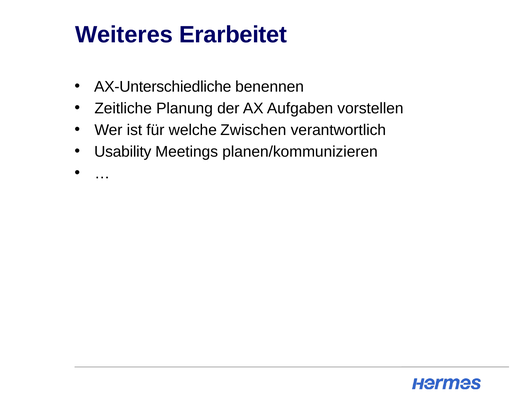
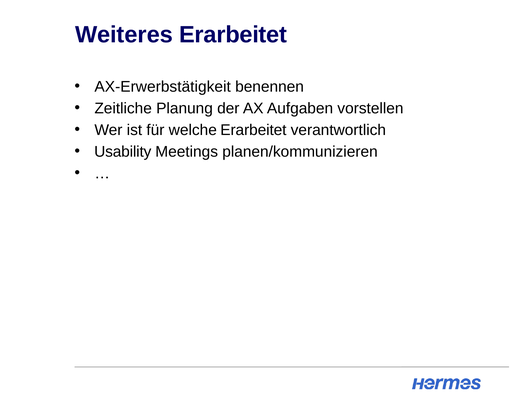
AX-Unterschiedliche: AX-Unterschiedliche -> AX-Erwerbstätigkeit (163, 86)
welche Zwischen: Zwischen -> Erarbeitet (253, 130)
